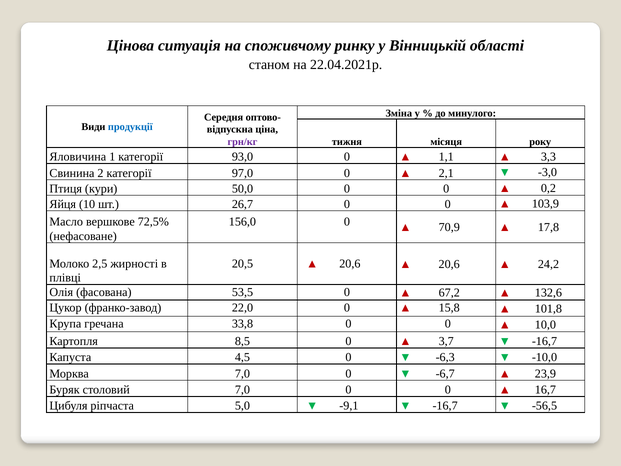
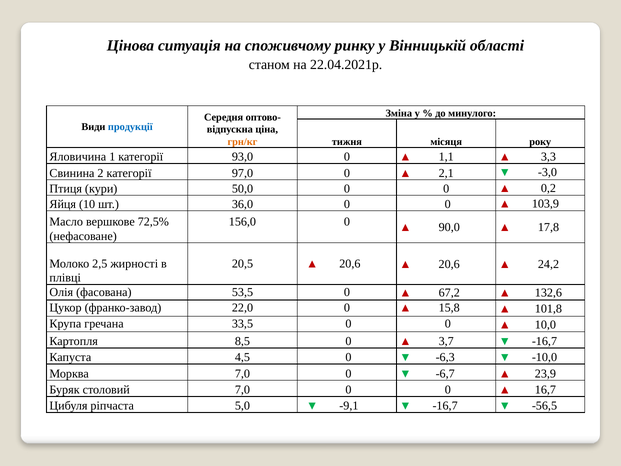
грн/кг colour: purple -> orange (242, 142)
26,7: 26,7 -> 36,0 (242, 204)
70,9: 70,9 -> 90,0 (449, 227)
33,8: 33,8 -> 33,5 (242, 324)
